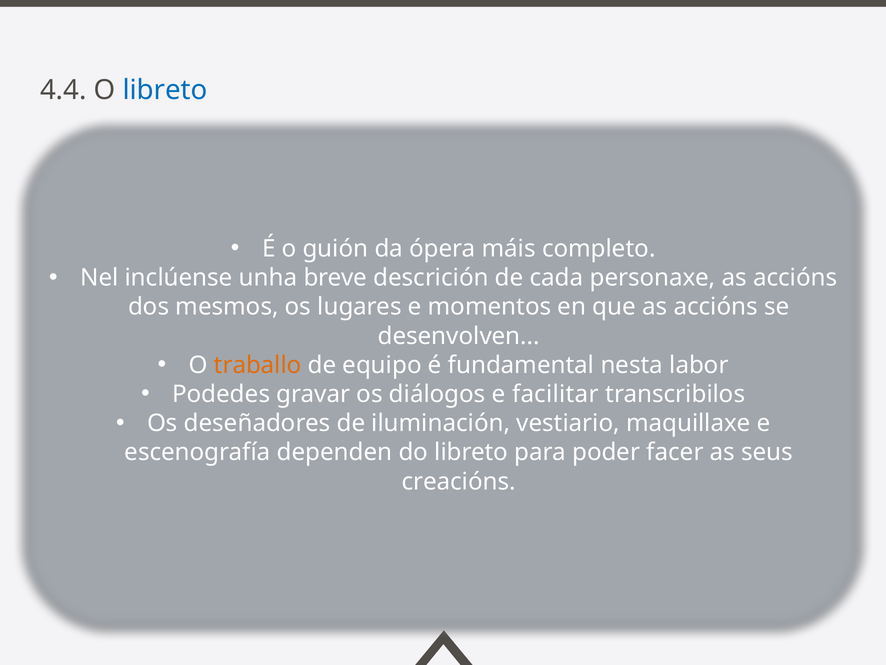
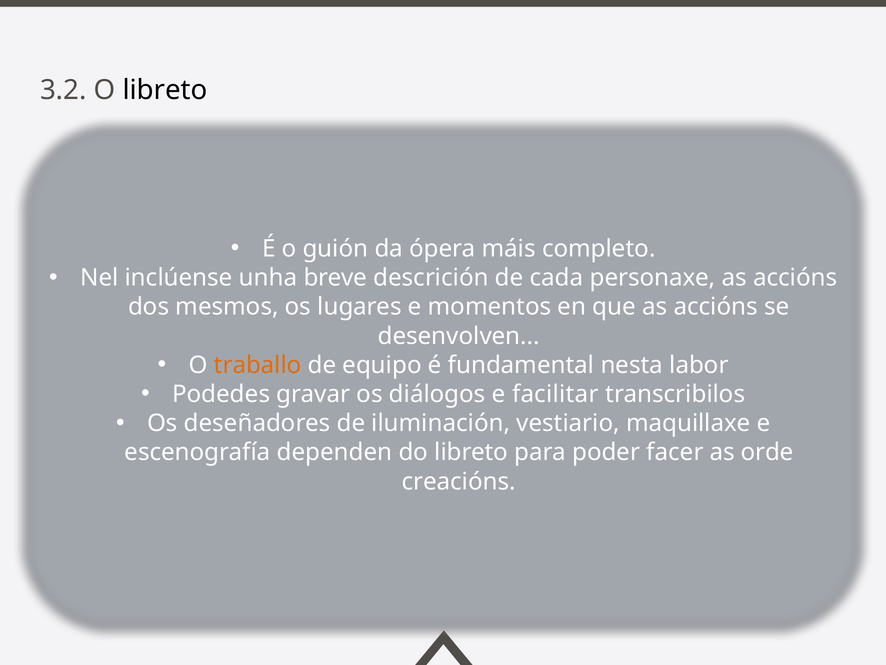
4.4: 4.4 -> 3.2 (63, 90)
libreto colour: blue -> black (165, 90)
seus: seus -> orde (767, 452)
